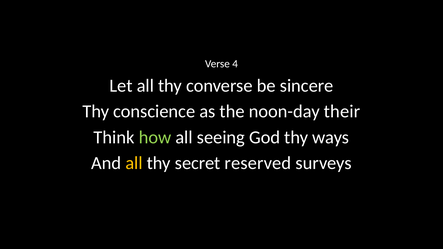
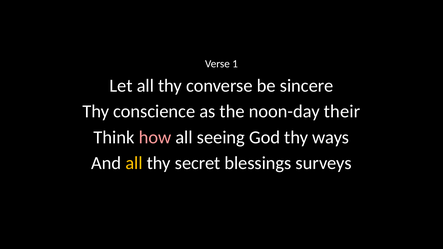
4: 4 -> 1 (235, 64)
how colour: light green -> pink (155, 137)
reserved: reserved -> blessings (258, 163)
